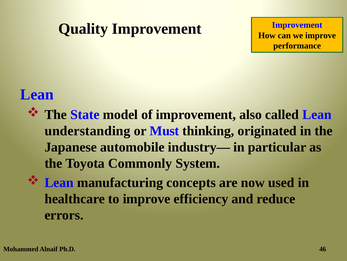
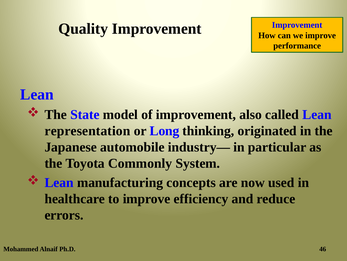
understanding: understanding -> representation (87, 131)
Must: Must -> Long (164, 131)
